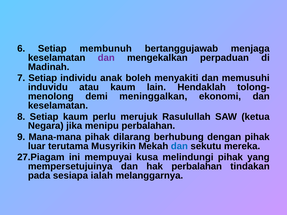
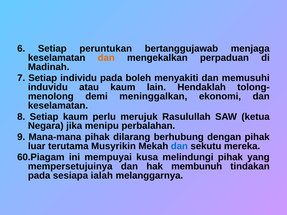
membunuh: membunuh -> peruntukan (106, 49)
dan colour: purple -> orange (106, 58)
individu anak: anak -> pada (111, 78)
27.Piagam: 27.Piagam -> 60.Piagam (41, 157)
hak perbalahan: perbalahan -> membunuh (197, 167)
